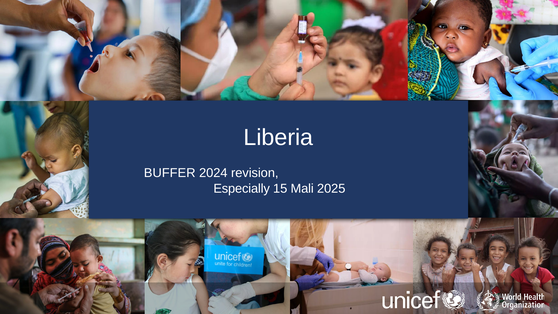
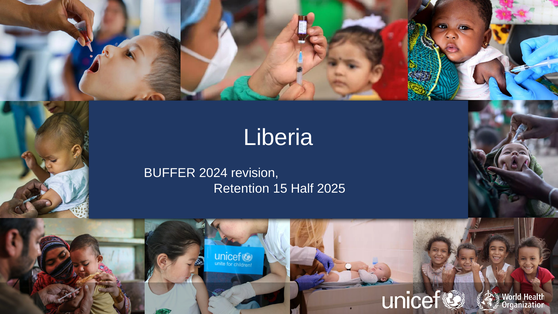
Especially: Especially -> Retention (241, 188)
Mali: Mali -> Half (302, 188)
